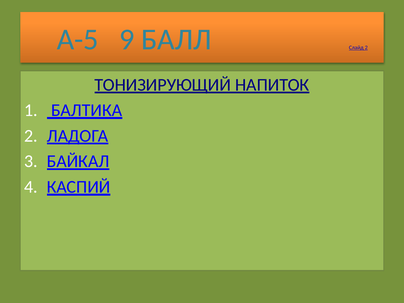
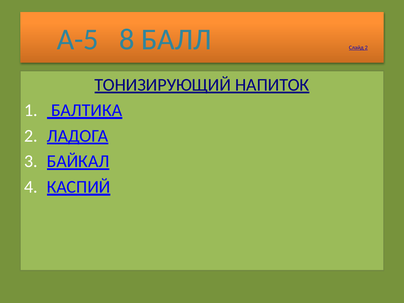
9: 9 -> 8 (127, 39)
